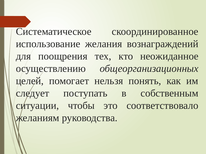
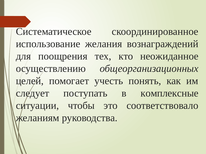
нельзя: нельзя -> учесть (109, 81)
собственным: собственным -> комплексные (170, 93)
